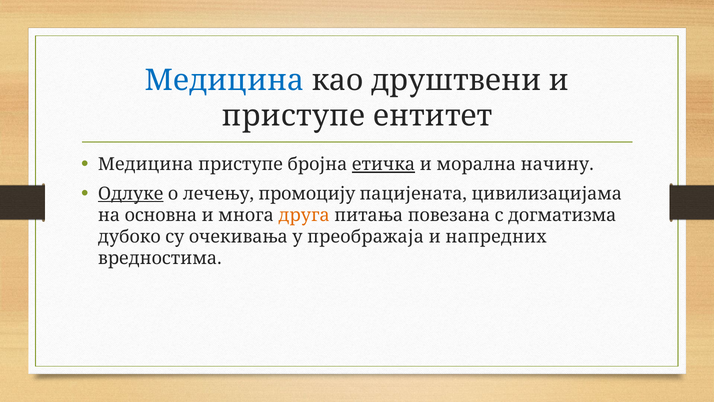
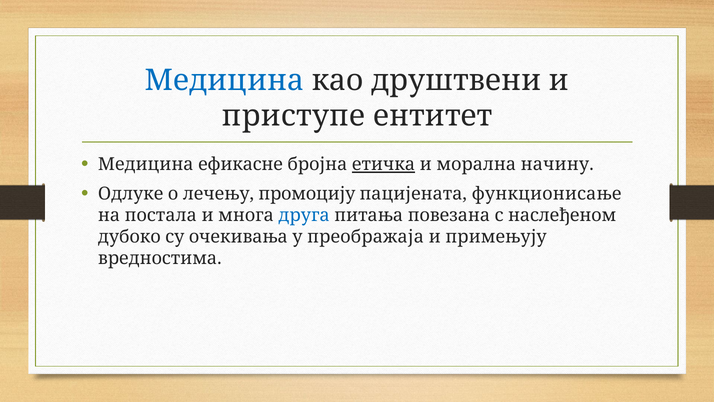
Медицина приступе: приступе -> ефикасне (241, 164)
Одлуке underline: present -> none (131, 194)
цивилизацијама: цивилизацијама -> функционисање (547, 194)
основна: основна -> постала (161, 215)
друга colour: orange -> blue (304, 215)
догматизма: догматизма -> наслеђеном (562, 215)
напредних: напредних -> примењују (496, 237)
